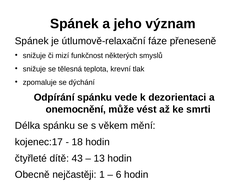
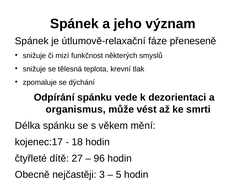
onemocnění: onemocnění -> organismus (76, 109)
43: 43 -> 27 (77, 158)
13: 13 -> 96 (99, 158)
1: 1 -> 3 (102, 174)
6: 6 -> 5 (119, 174)
